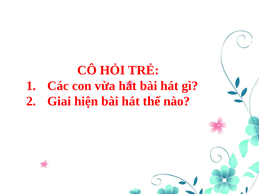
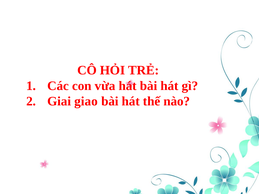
hiện: hiện -> giao (86, 101)
